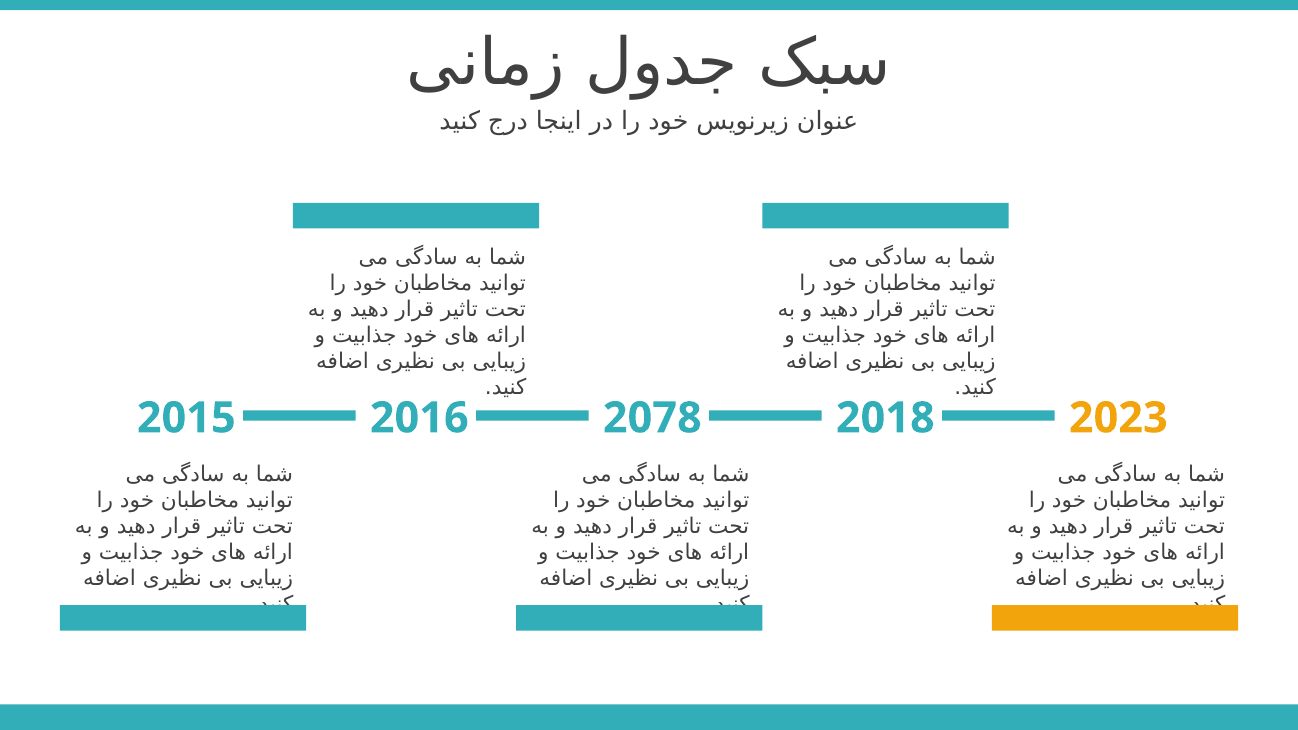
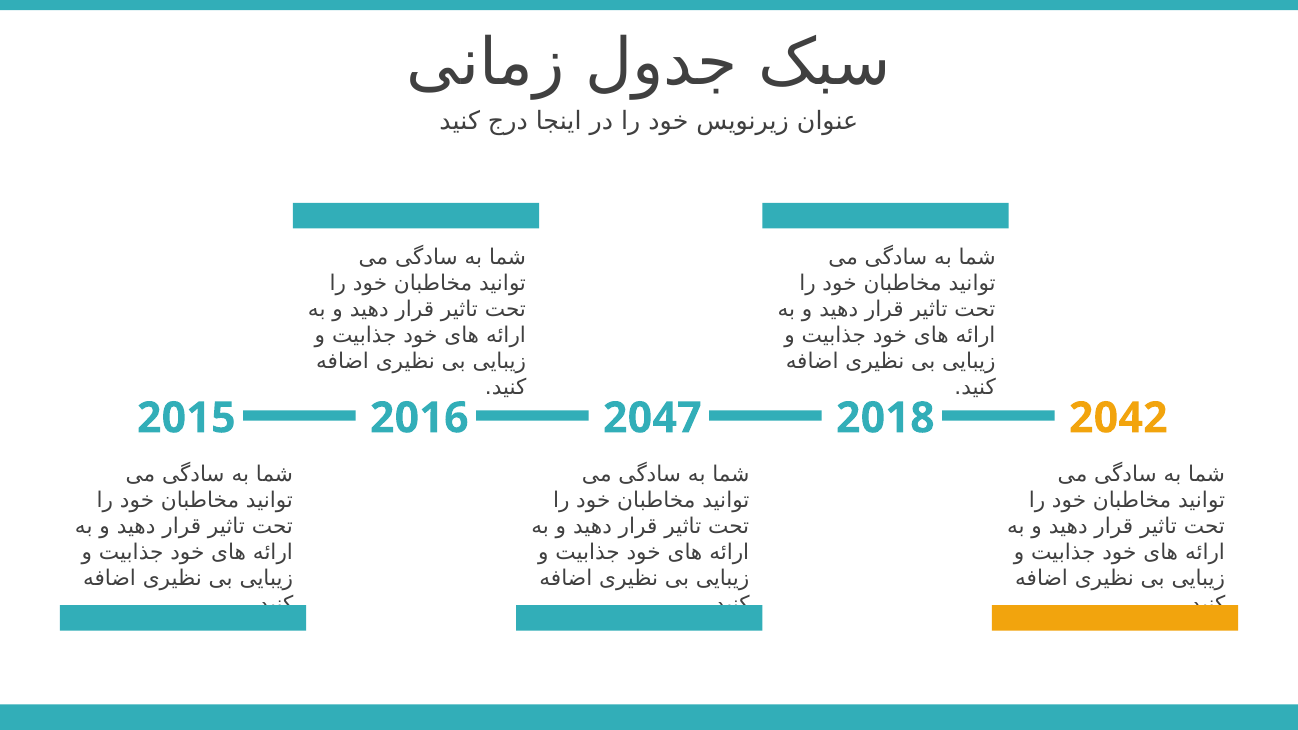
2078: 2078 -> 2047 (652, 418)
2023: 2023 -> 2042 (1118, 418)
